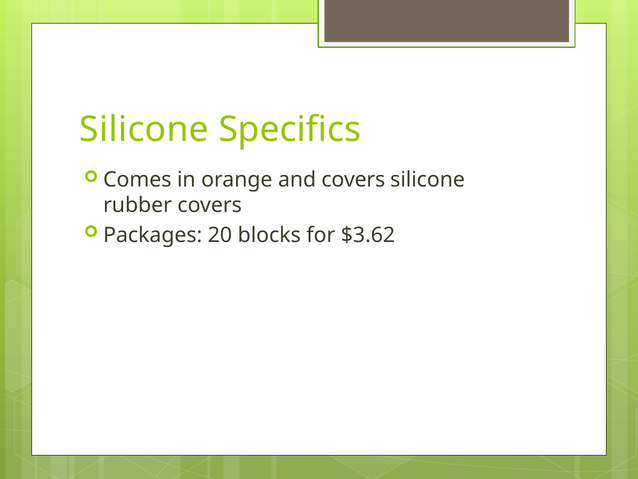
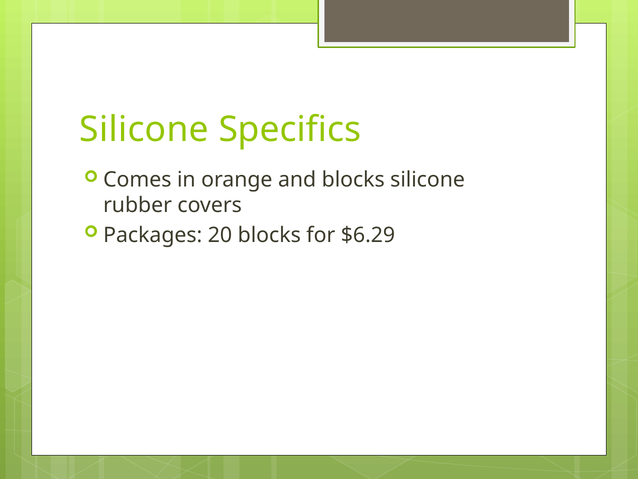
and covers: covers -> blocks (353, 180)
$3.62: $3.62 -> $6.29 (368, 235)
